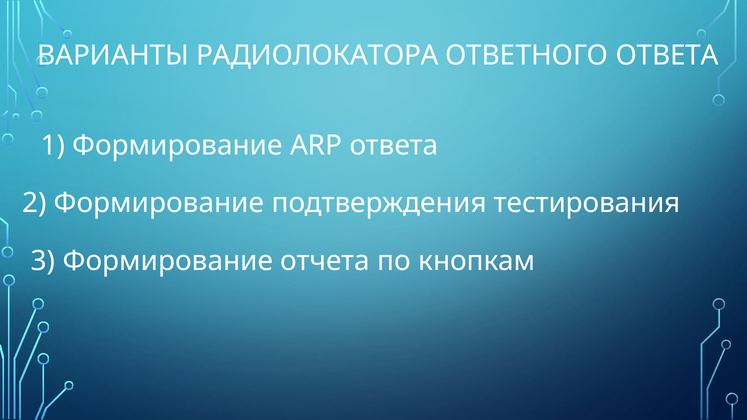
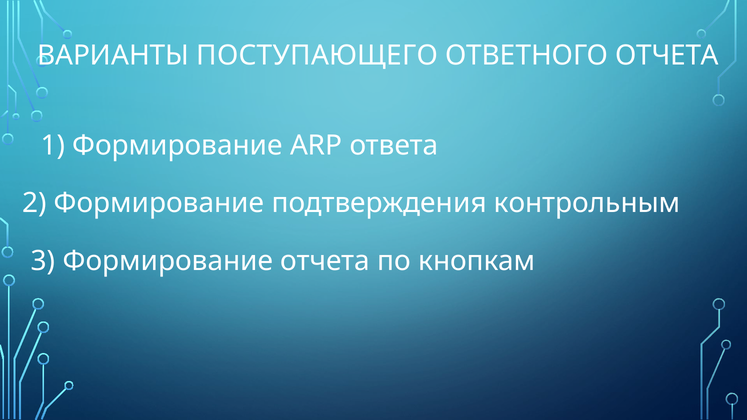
РАДИОЛОКАТОРА: РАДИОЛОКАТОРА -> ПОСТУПАЮЩЕГО (317, 56)
ОТВЕТНОГО ОТВЕТА: ОТВЕТА -> ОТЧЕТА (667, 56)
тестирования: тестирования -> контрольным (587, 203)
